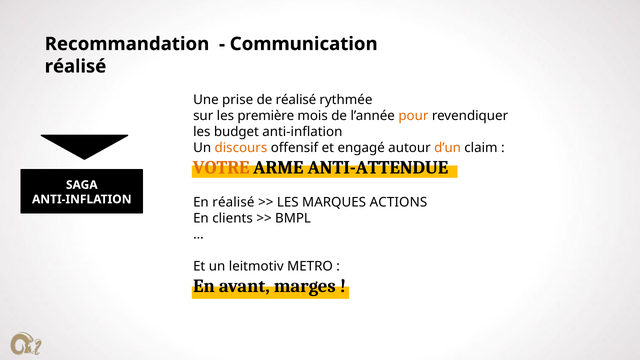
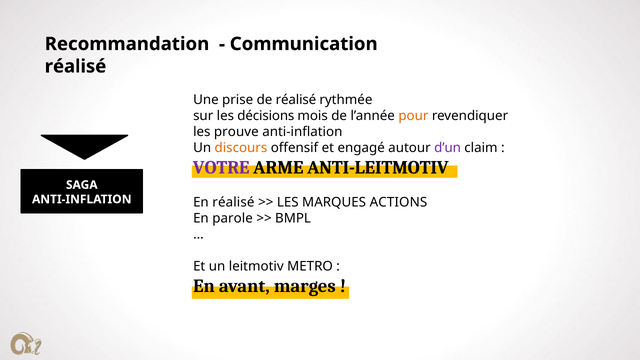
première: première -> décisions (266, 116)
budget: budget -> prouve (236, 132)
d’un colour: orange -> purple (448, 148)
VOTRE colour: orange -> purple (221, 168)
ANTI-ATTENDUE: ANTI-ATTENDUE -> ANTI-LEITMOTIV (378, 168)
clients: clients -> parole (233, 218)
